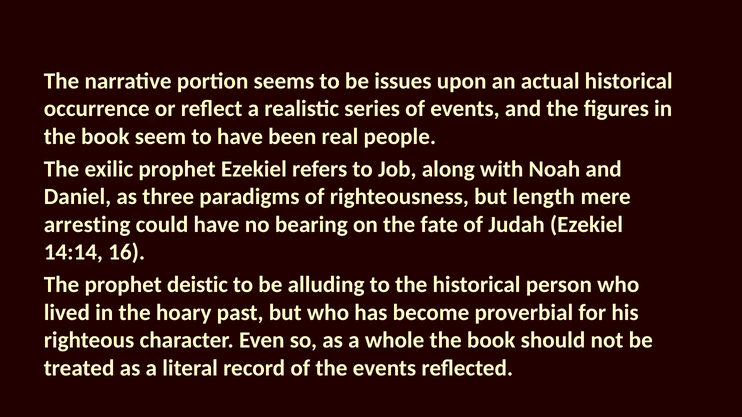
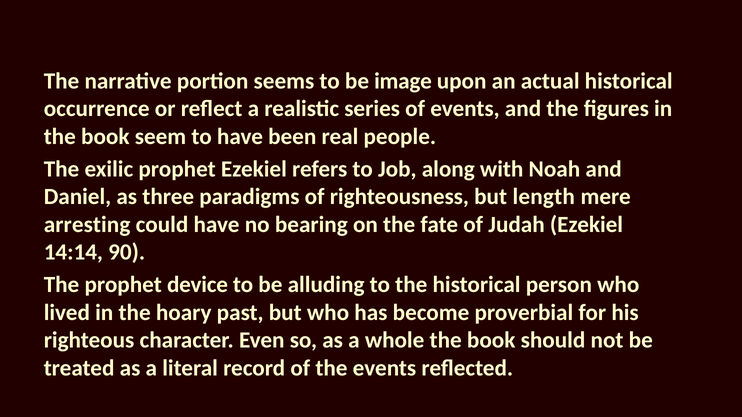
issues: issues -> image (403, 81)
16: 16 -> 90 (127, 253)
deistic: deistic -> device (197, 285)
